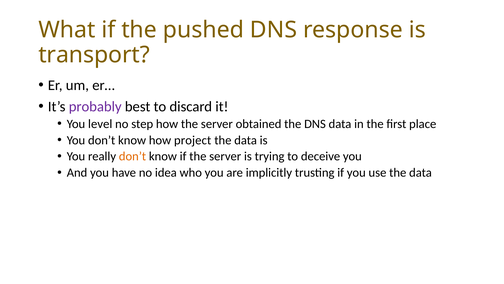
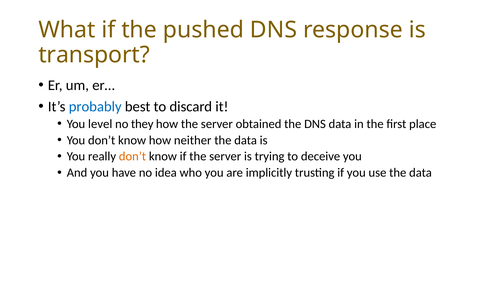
probably colour: purple -> blue (95, 106)
step: step -> they (142, 124)
project: project -> neither (193, 140)
